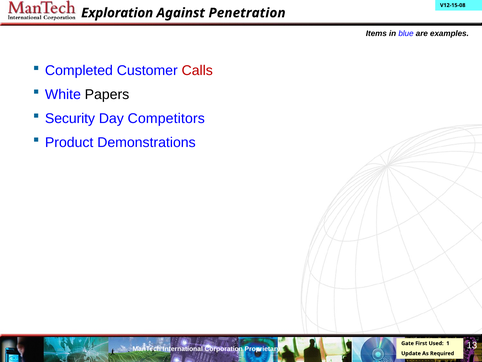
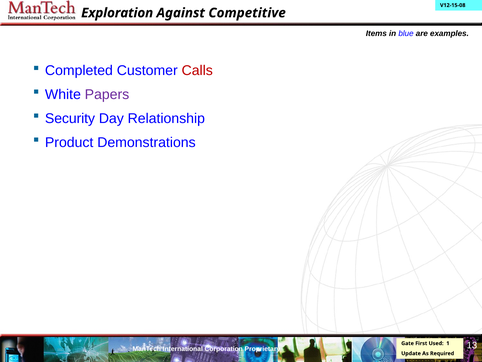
Penetration: Penetration -> Competitive (247, 13)
Papers colour: black -> purple (107, 94)
Competitors: Competitors -> Relationship (166, 118)
